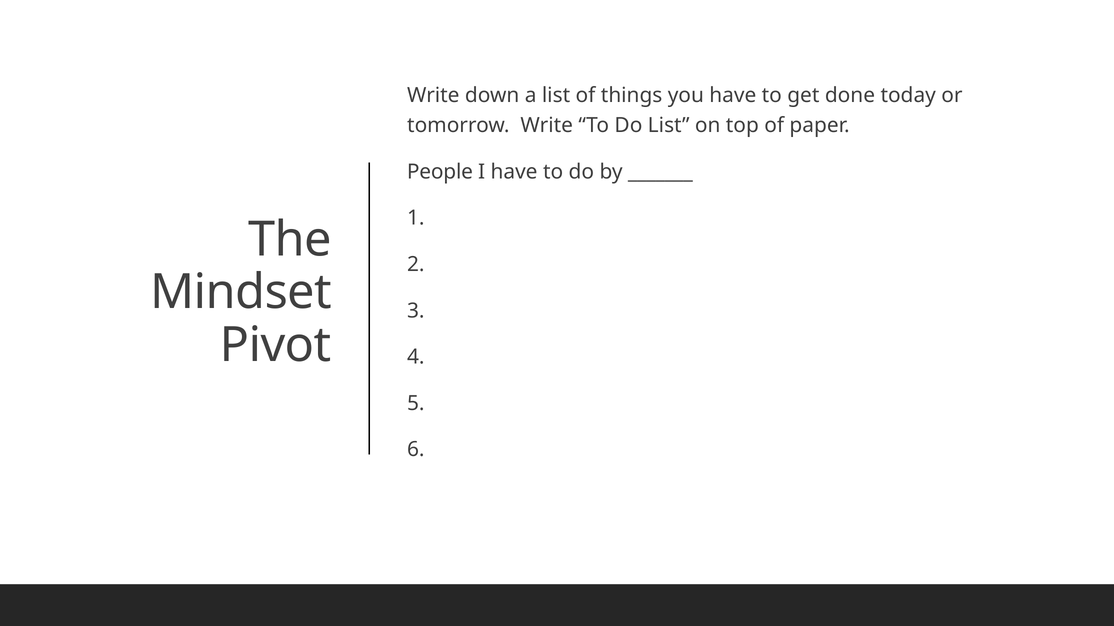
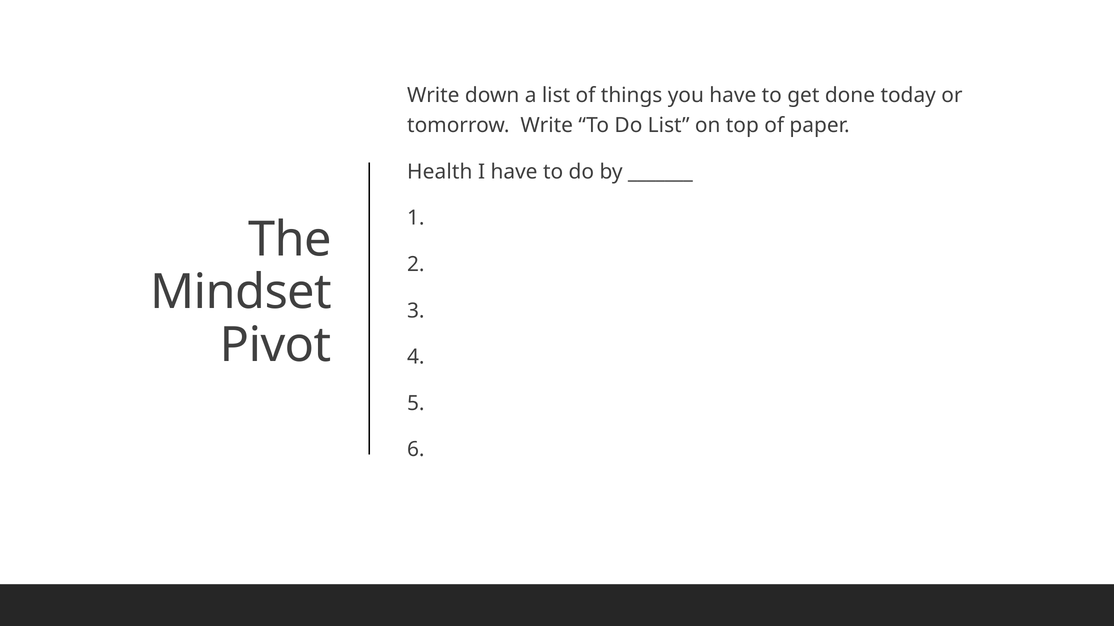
People: People -> Health (440, 172)
